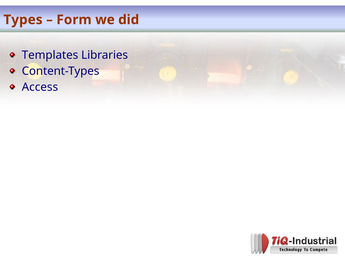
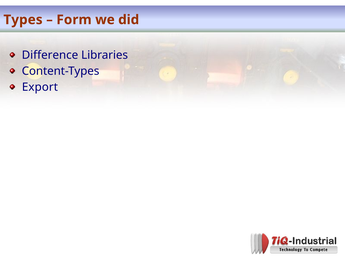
Templates: Templates -> Difference (50, 55)
Access: Access -> Export (40, 87)
